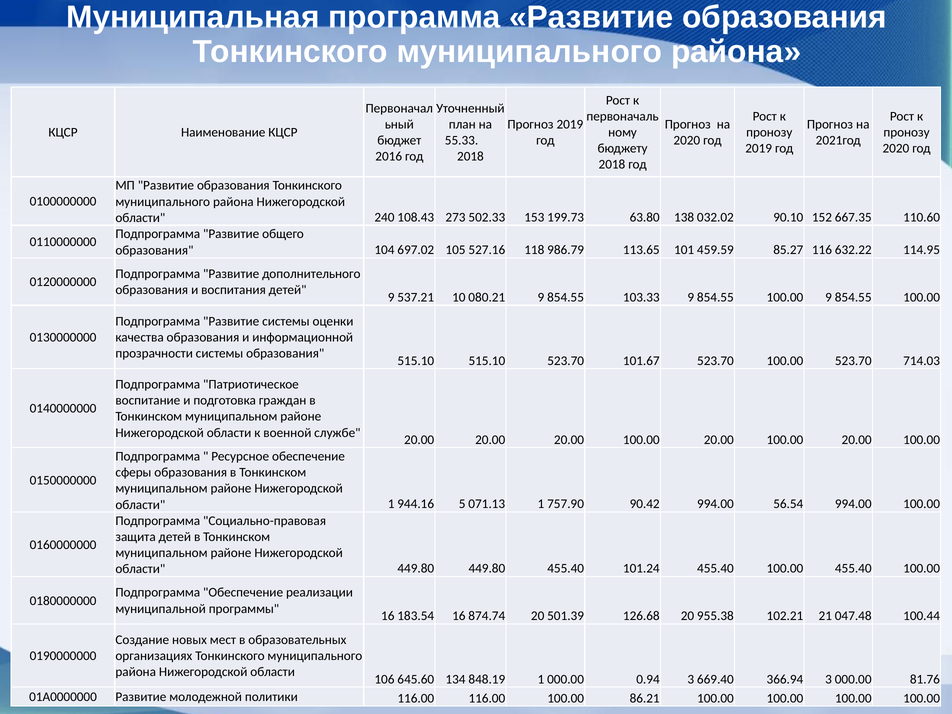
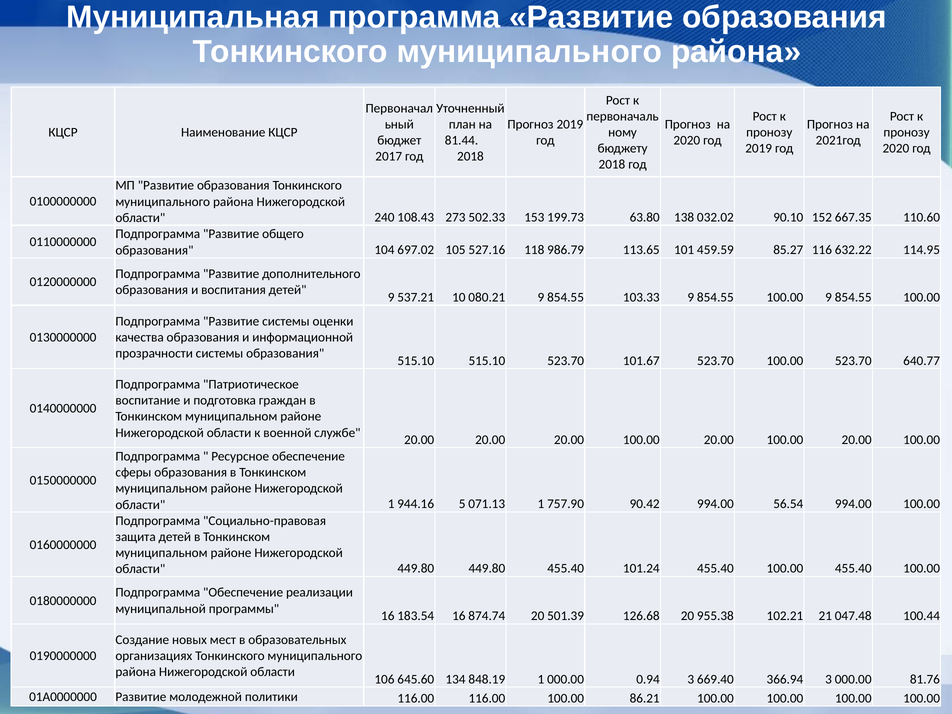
55.33: 55.33 -> 81.44 (462, 140)
2016: 2016 -> 2017 (389, 156)
714.03: 714.03 -> 640.77 (922, 361)
